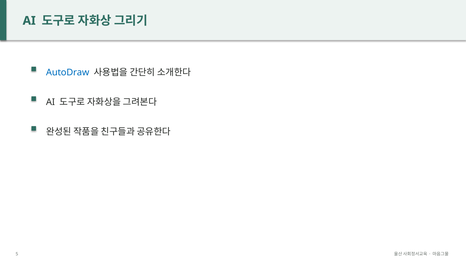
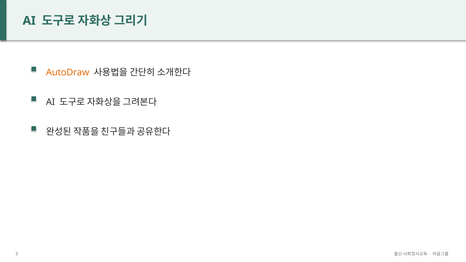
AutoDraw colour: blue -> orange (68, 72)
